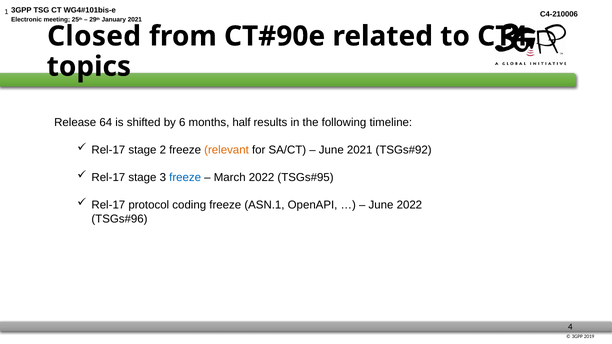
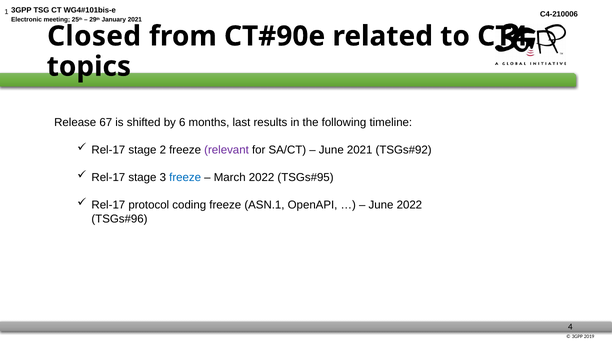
64: 64 -> 67 (106, 122)
half: half -> last (241, 122)
relevant colour: orange -> purple (227, 150)
